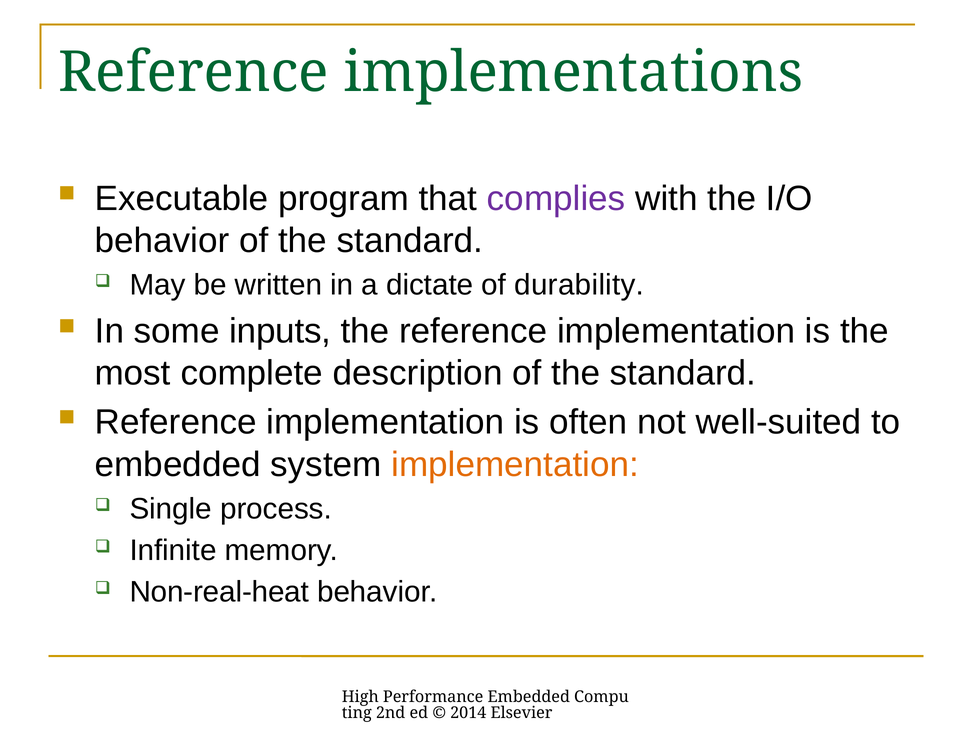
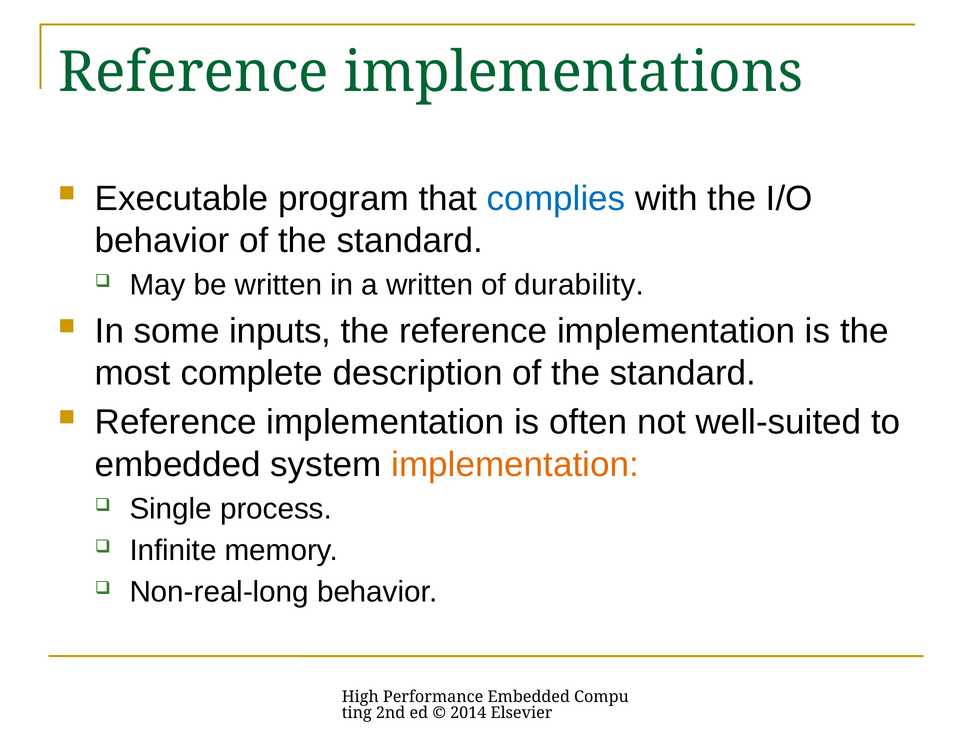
complies colour: purple -> blue (556, 198)
a dictate: dictate -> written (430, 285)
Non-real-heat: Non-real-heat -> Non-real-long (219, 592)
